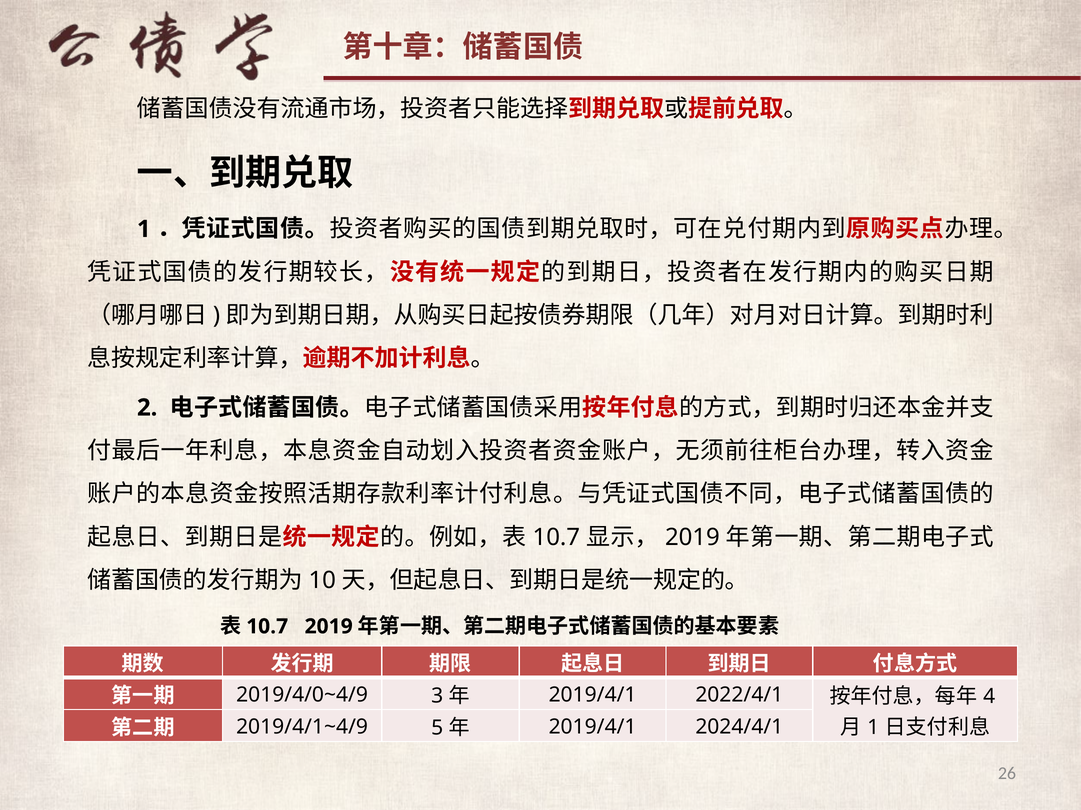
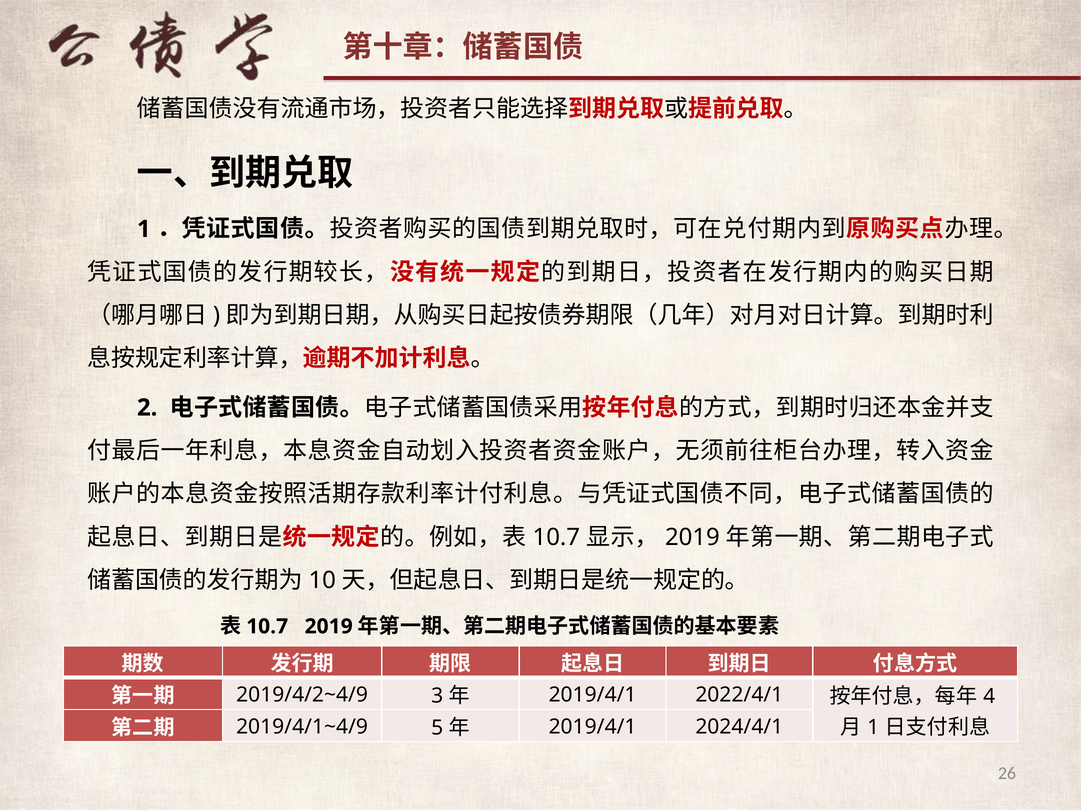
2019/4/0~4/9: 2019/4/0~4/9 -> 2019/4/2~4/9 (302, 695)
